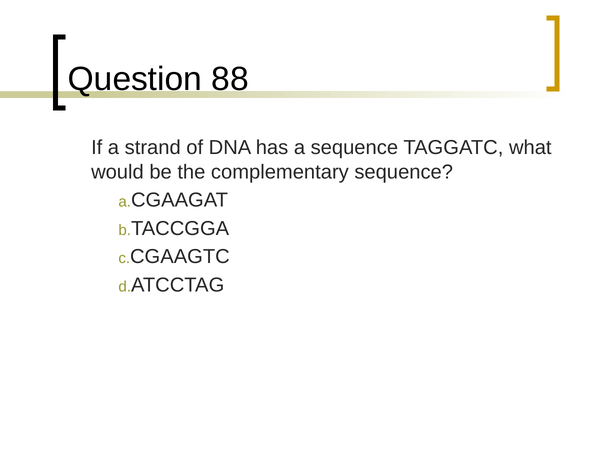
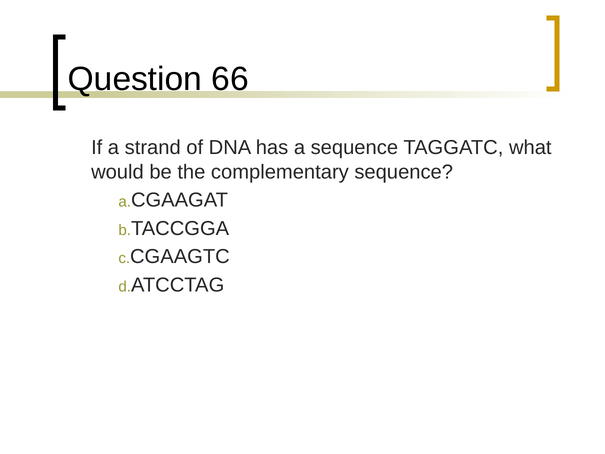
88: 88 -> 66 (230, 79)
